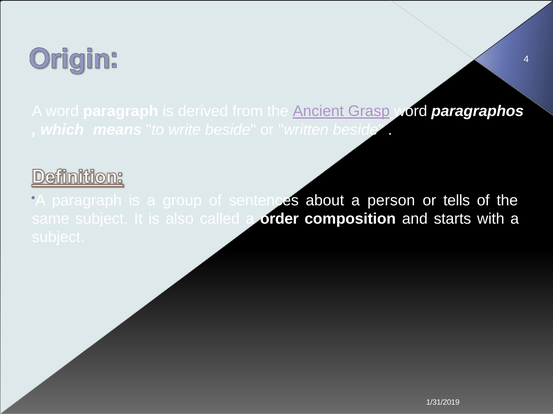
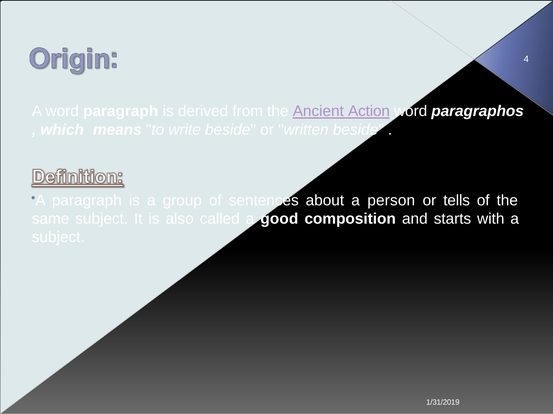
Grasp: Grasp -> Action (369, 111)
order: order -> good (279, 219)
